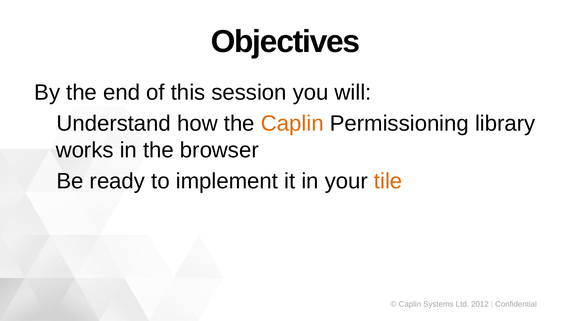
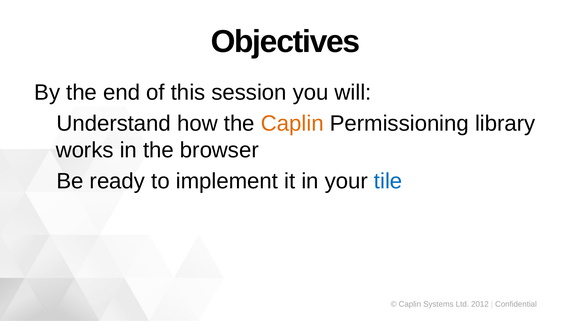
tile colour: orange -> blue (388, 181)
